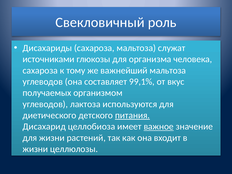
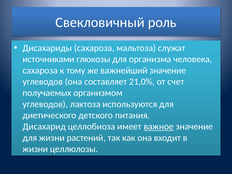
важнейший мальтоза: мальтоза -> значение (168, 70)
99,1%: 99,1% -> 21,0% (142, 82)
вкус: вкус -> счет (176, 82)
питания underline: present -> none (132, 115)
